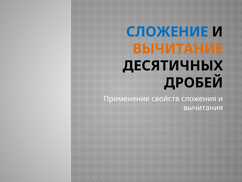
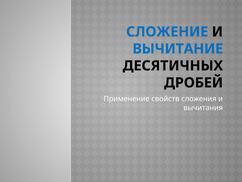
ВЫЧИТАНИЕ colour: orange -> blue (178, 49)
